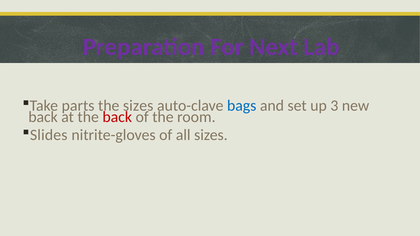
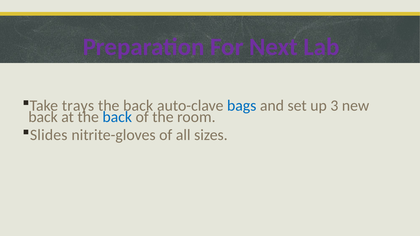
parts: parts -> trays (78, 106)
sizes: sizes -> back (138, 106)
back colour: red -> blue (117, 117)
